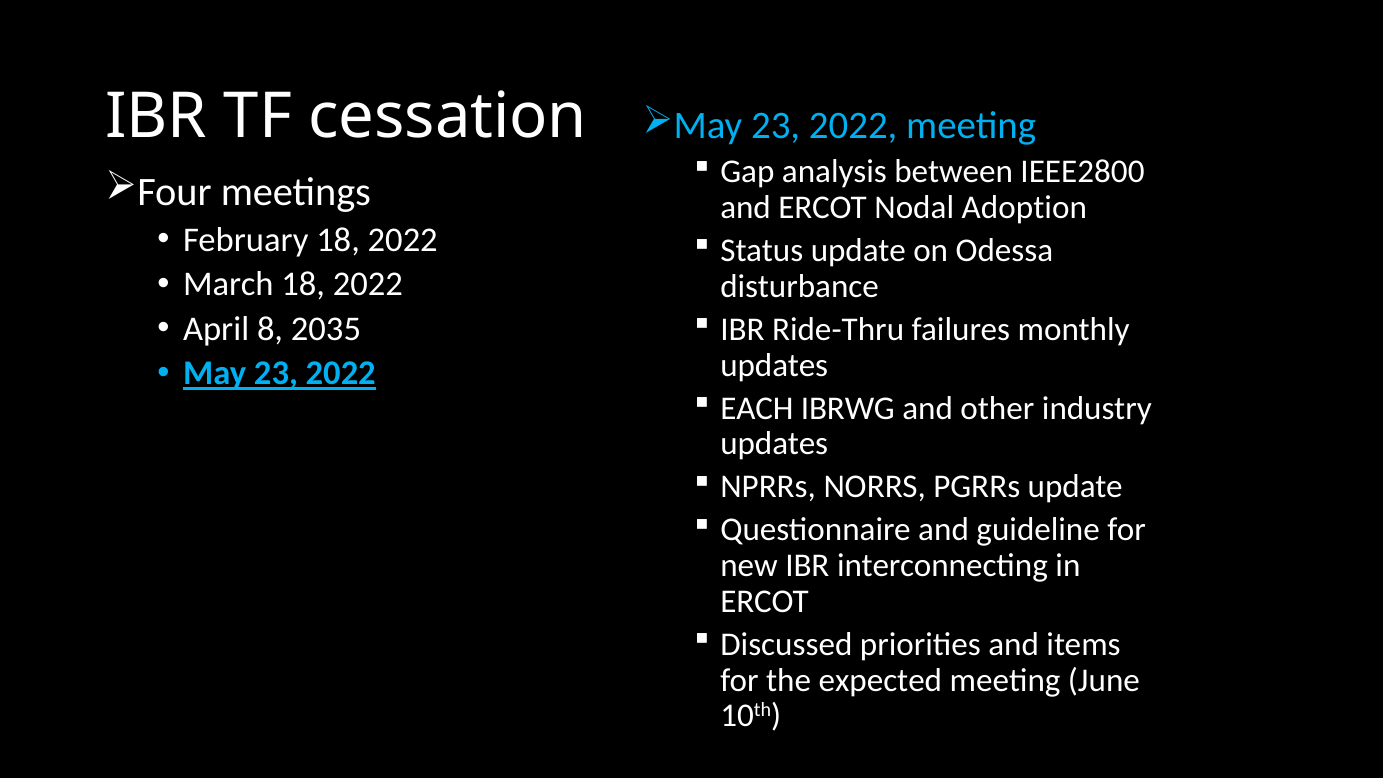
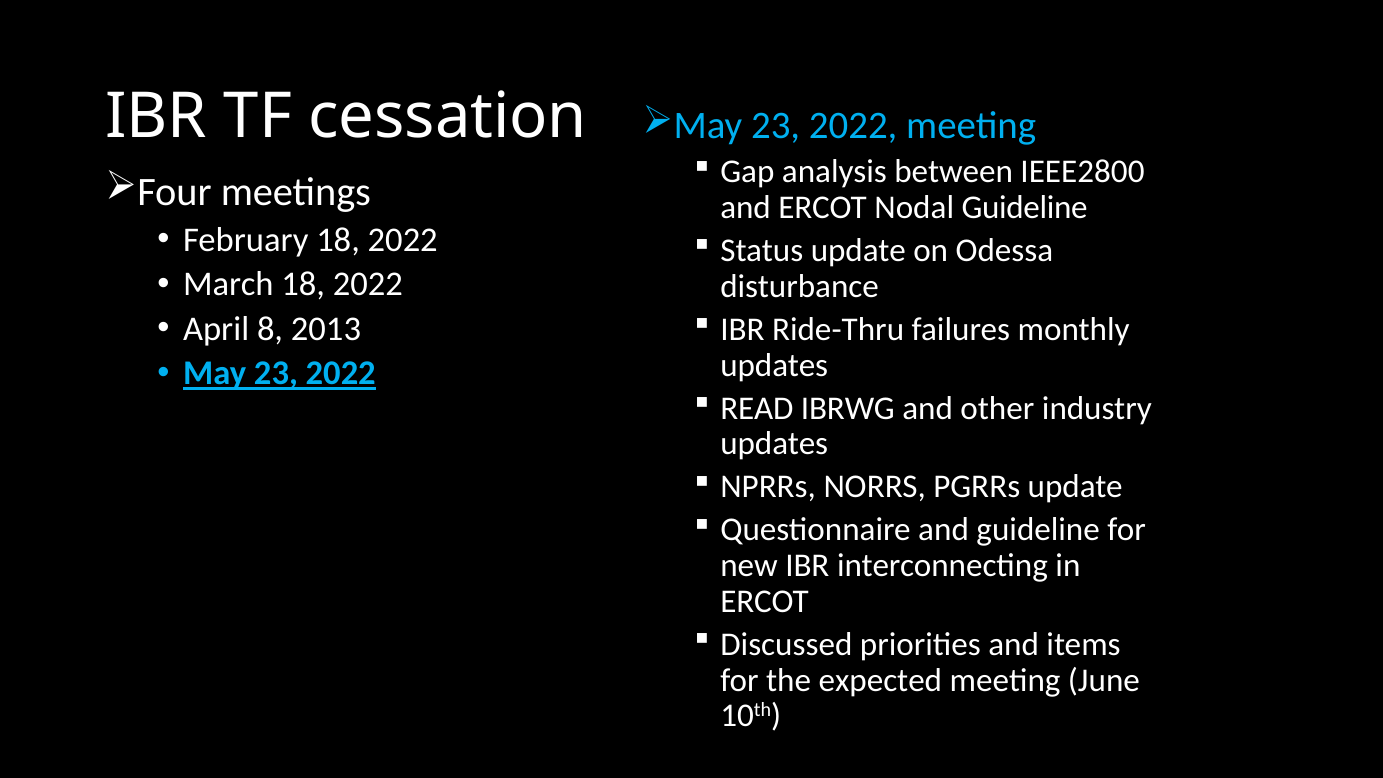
Nodal Adoption: Adoption -> Guideline (1025, 208)
2035: 2035 -> 2013 (326, 329)
EACH: EACH -> READ (757, 408)
